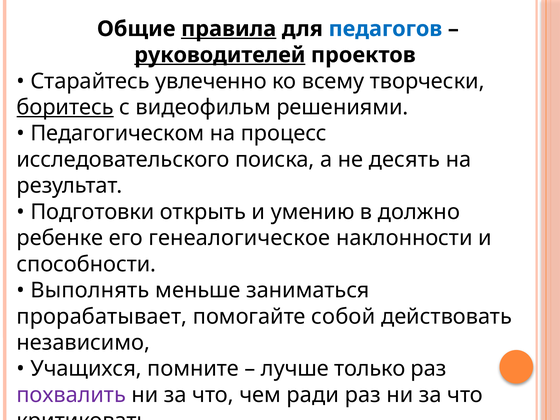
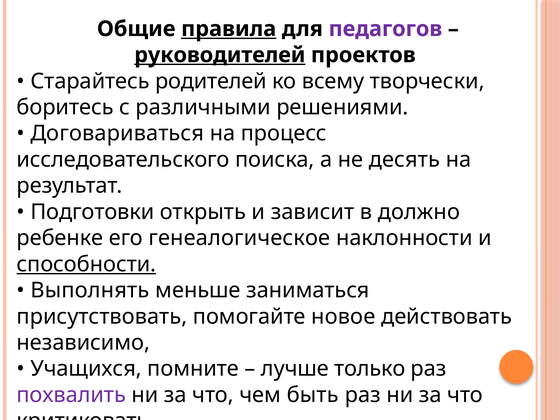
педагогов colour: blue -> purple (385, 29)
увлеченно: увлеченно -> родителей (211, 81)
боритесь underline: present -> none (65, 107)
видеофильм: видеофильм -> различными (203, 107)
Педагогическом: Педагогическом -> Договариваться (117, 133)
умению: умению -> зависит (312, 212)
способности underline: none -> present (86, 264)
прорабатывает: прорабатывает -> присутствовать (102, 317)
собой: собой -> новое (343, 317)
ради: ради -> быть (313, 395)
